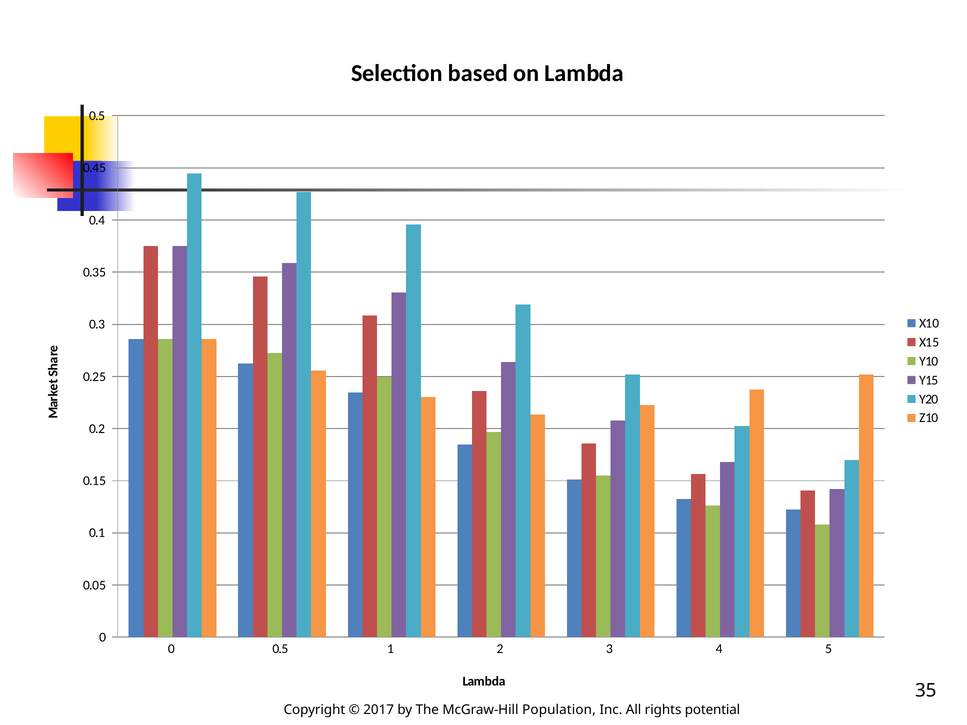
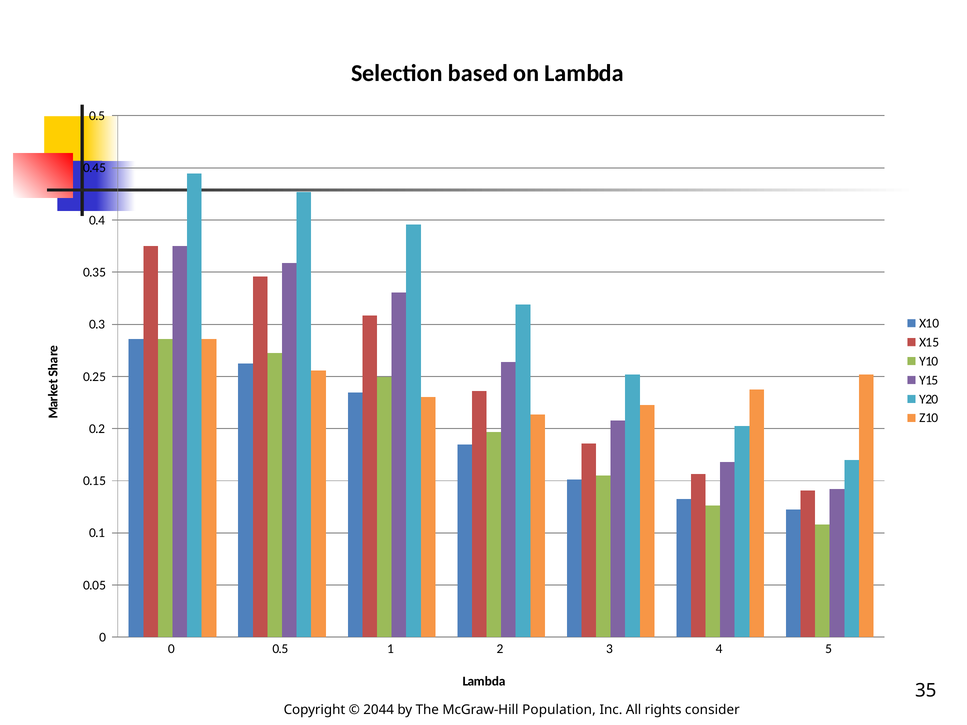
2017: 2017 -> 2044 (379, 710)
potential: potential -> consider (712, 710)
